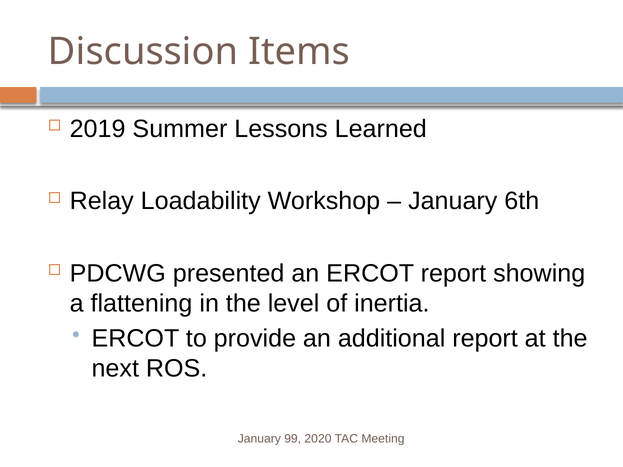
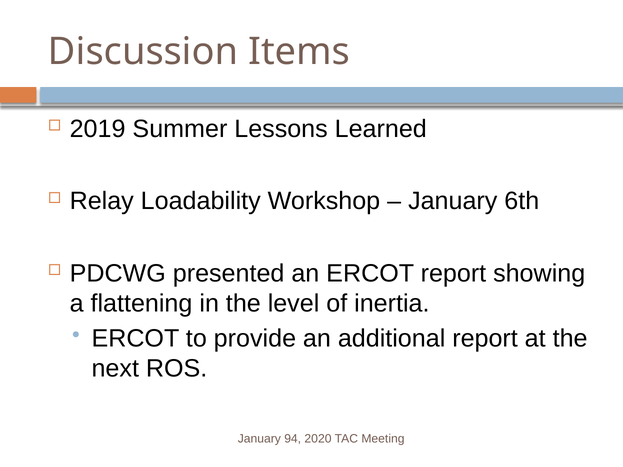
99: 99 -> 94 (293, 439)
